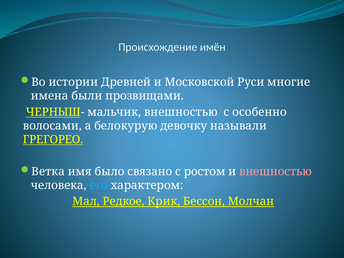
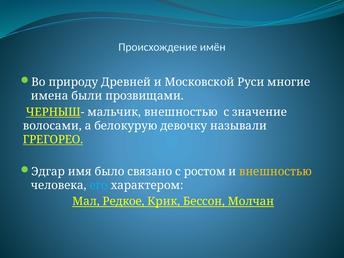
истории: истории -> природу (73, 82)
особенно: особенно -> значение (260, 112)
Ветка: Ветка -> Эдгар (48, 172)
внешностью colour: pink -> yellow (276, 172)
